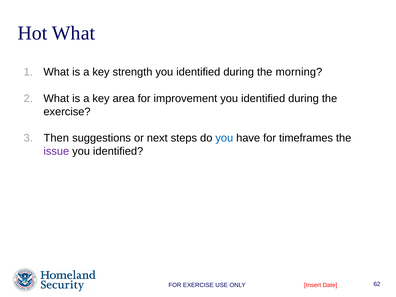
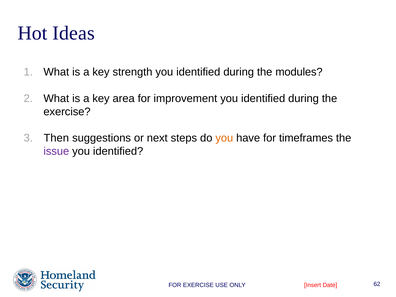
Hot What: What -> Ideas (74, 33)
morning: morning -> modules (299, 72)
you colour: blue -> orange (224, 138)
